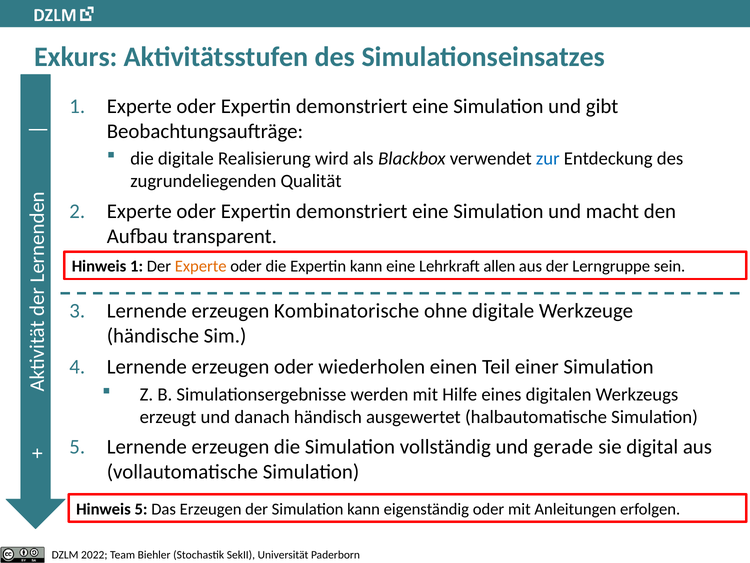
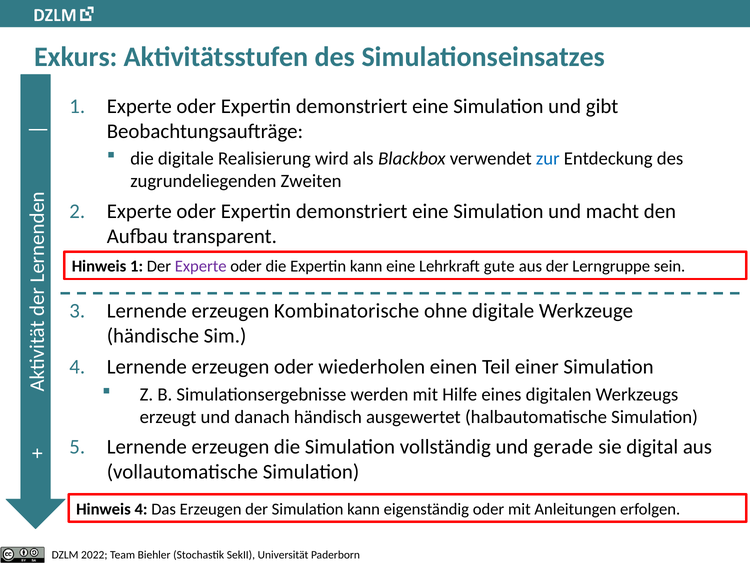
Qualität: Qualität -> Zweiten (311, 181)
Experte colour: orange -> purple (201, 266)
allen: allen -> gute (499, 266)
Hinweis 5: 5 -> 4 (141, 509)
